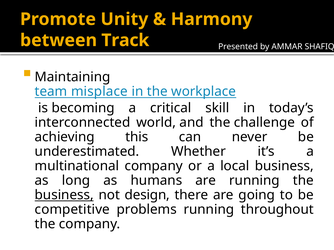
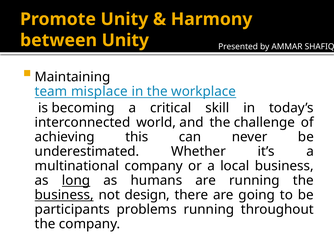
between Track: Track -> Unity (125, 40)
long underline: none -> present (76, 181)
competitive: competitive -> participants (72, 210)
